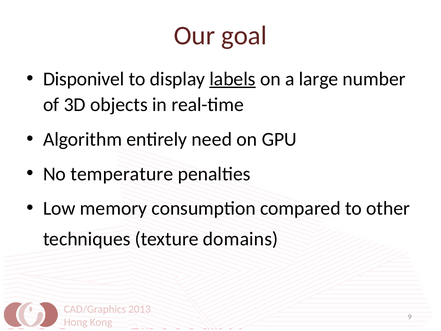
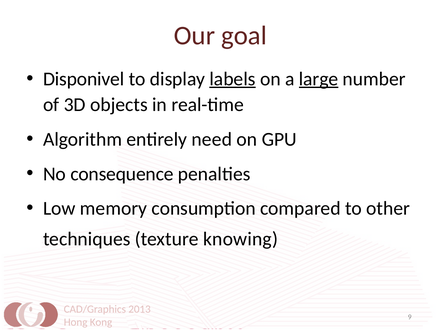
large underline: none -> present (319, 79)
temperature: temperature -> consequence (122, 174)
domains: domains -> knowing (241, 239)
